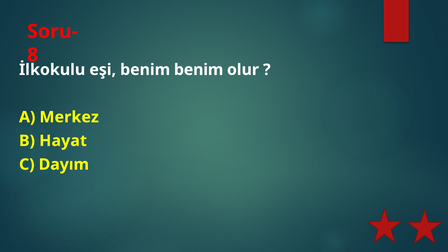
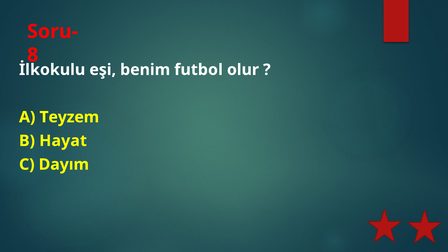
benim benim: benim -> futbol (198, 70)
Merkez: Merkez -> Teyzem (69, 117)
